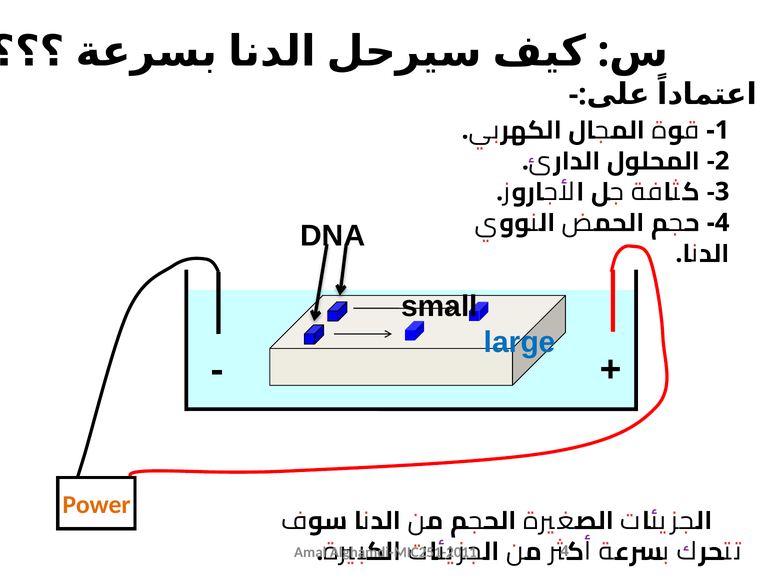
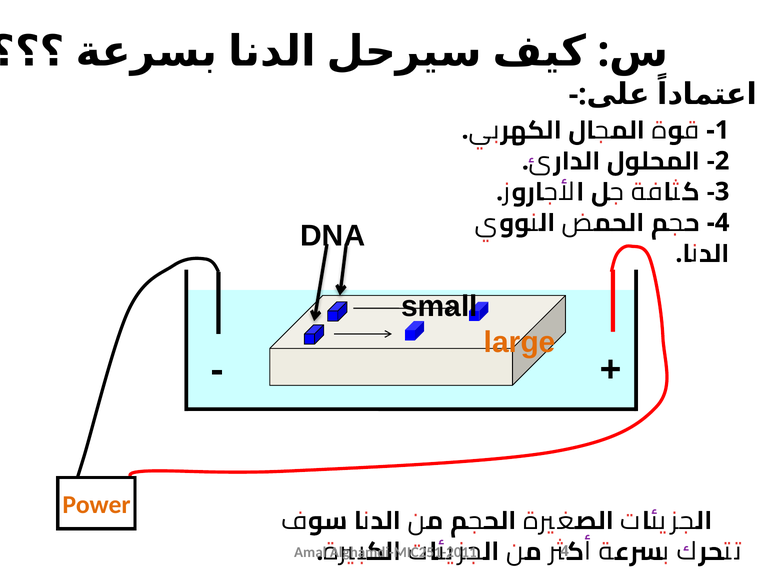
large colour: blue -> orange (520, 343)
